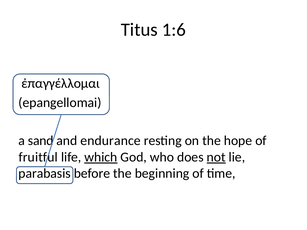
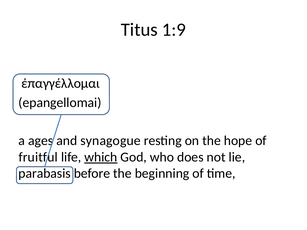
1:6: 1:6 -> 1:9 (174, 30)
sand: sand -> ages (41, 141)
endurance: endurance -> synagogue (111, 141)
not underline: present -> none (216, 157)
